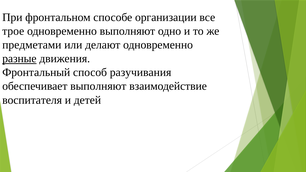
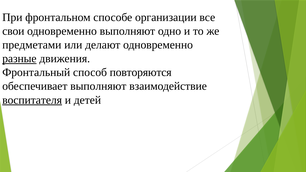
трое: трое -> свои (13, 31)
разучивания: разучивания -> повторяются (141, 72)
воспитателя underline: none -> present (32, 100)
